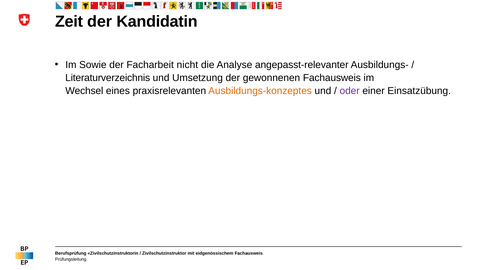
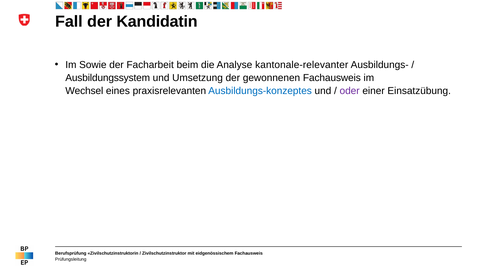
Zeit: Zeit -> Fall (69, 22)
nicht: nicht -> beim (187, 65)
angepasst-relevanter: angepasst-relevanter -> kantonale-relevanter (302, 65)
Literaturverzeichnis: Literaturverzeichnis -> Ausbildungssystem (108, 78)
Ausbildungs-konzeptes colour: orange -> blue (260, 91)
